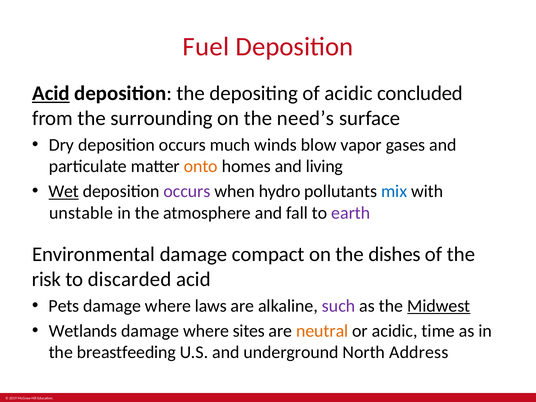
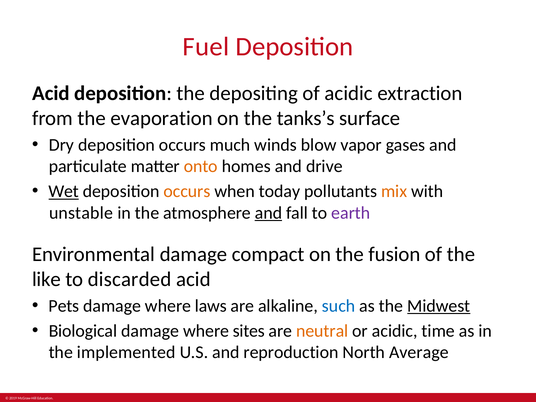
Acid underline: present -> none (51, 93)
concluded: concluded -> extraction (420, 93)
surrounding: surrounding -> evaporation (162, 118)
need’s: need’s -> tanks’s (306, 118)
living: living -> drive (324, 166)
occurs colour: purple -> orange (187, 191)
hydro: hydro -> today (279, 191)
mix colour: blue -> orange (394, 191)
and underline: none -> present (268, 213)
dishes: dishes -> fusion (394, 254)
risk: risk -> like (46, 279)
such colour: purple -> blue (339, 306)
Wetlands: Wetlands -> Biological (83, 331)
breastfeeding: breastfeeding -> implemented (126, 352)
underground: underground -> reproduction (291, 352)
Address: Address -> Average (419, 352)
